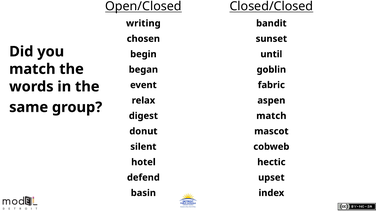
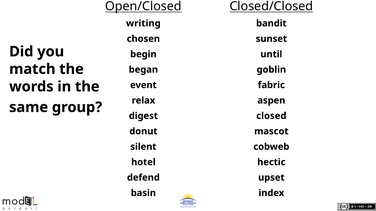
match: match -> closed (271, 116)
